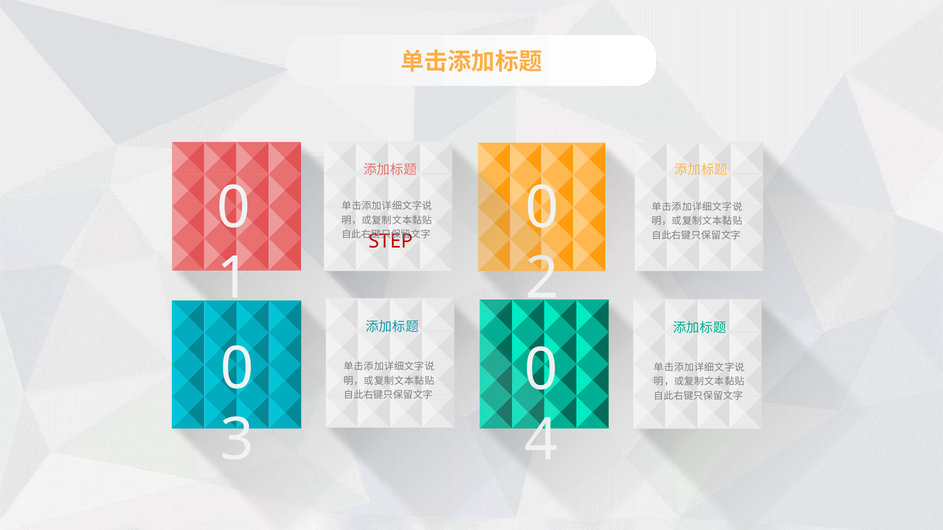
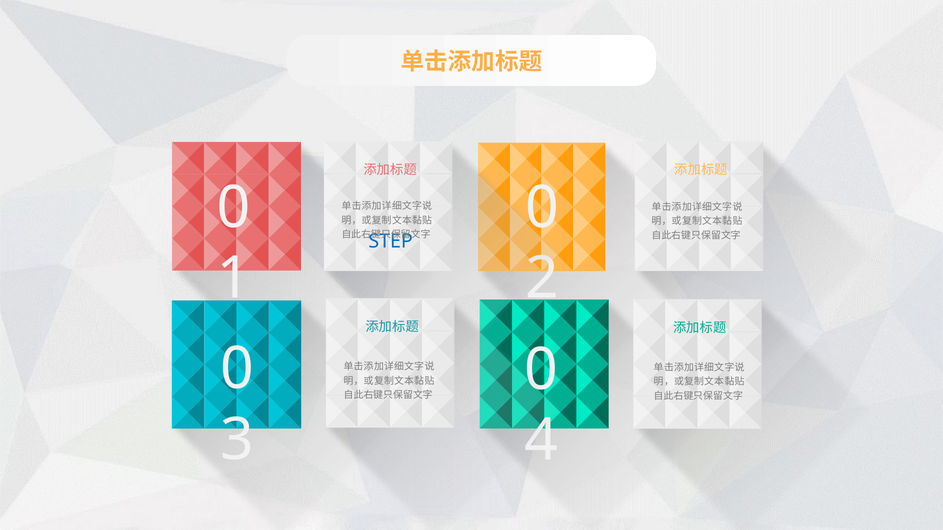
STEP colour: red -> blue (391, 242)
